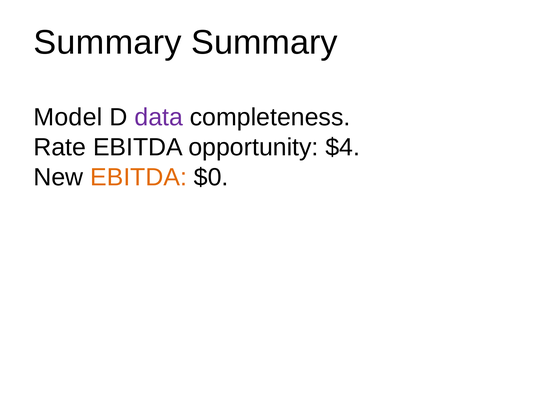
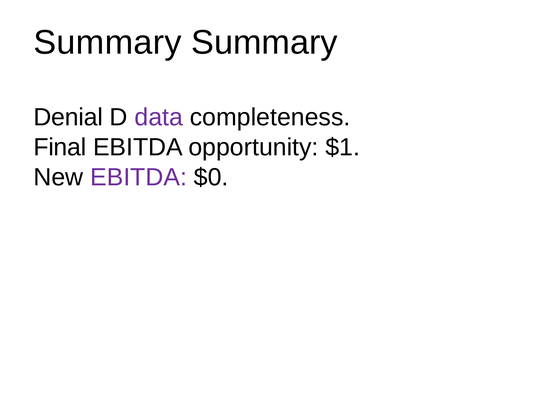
Model: Model -> Denial (68, 117)
Rate: Rate -> Final (60, 147)
$4: $4 -> $1 (343, 147)
EBITDA colour: orange -> purple (139, 177)
